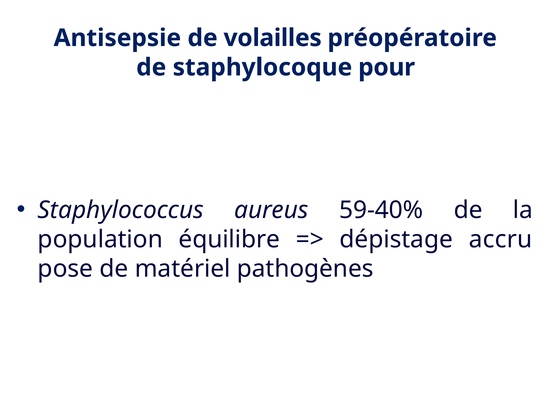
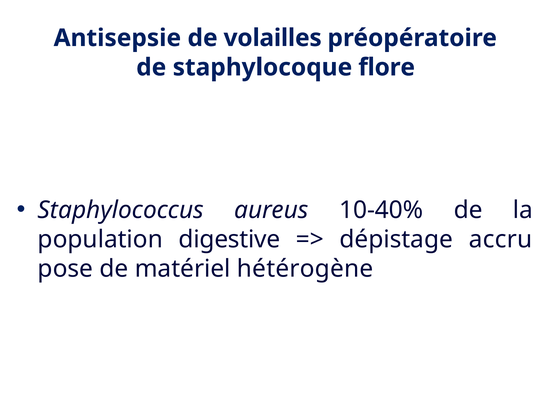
pour: pour -> flore (387, 67)
59-40%: 59-40% -> 10-40% (381, 210)
équilibre: équilibre -> digestive (229, 239)
pathogènes: pathogènes -> hétérogène (305, 269)
